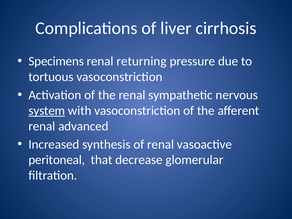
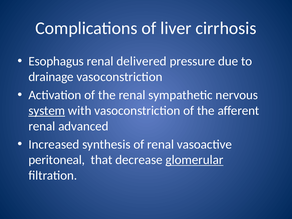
Specimens: Specimens -> Esophagus (56, 61)
returning: returning -> delivered (142, 61)
tortuous: tortuous -> drainage (51, 77)
glomerular underline: none -> present (194, 160)
